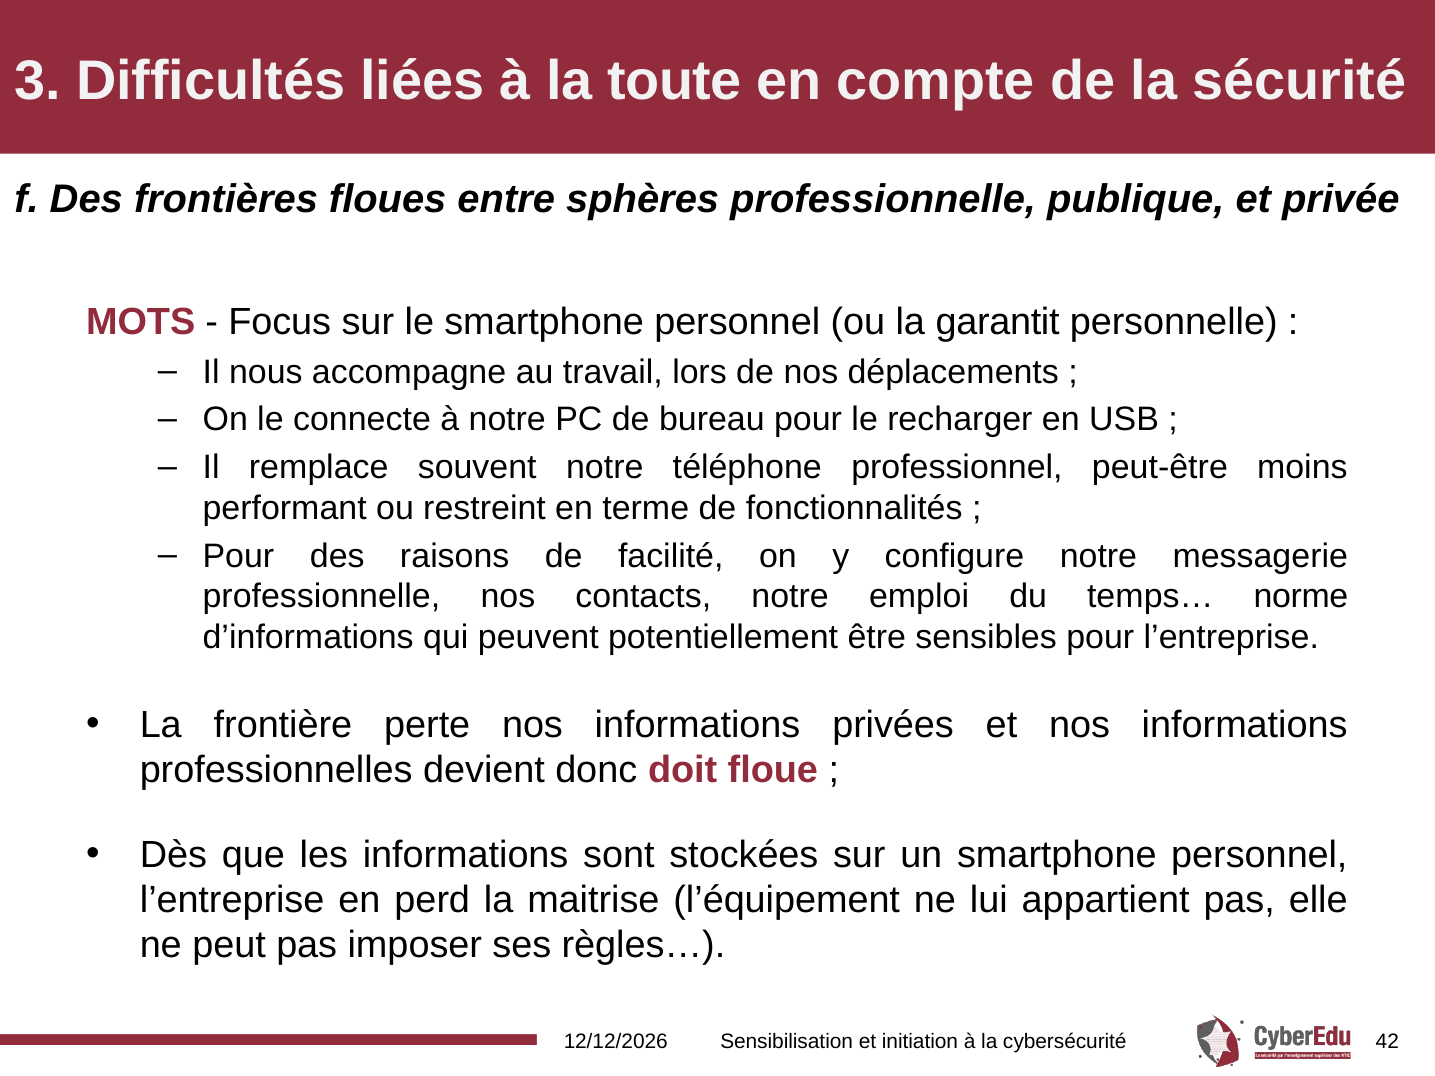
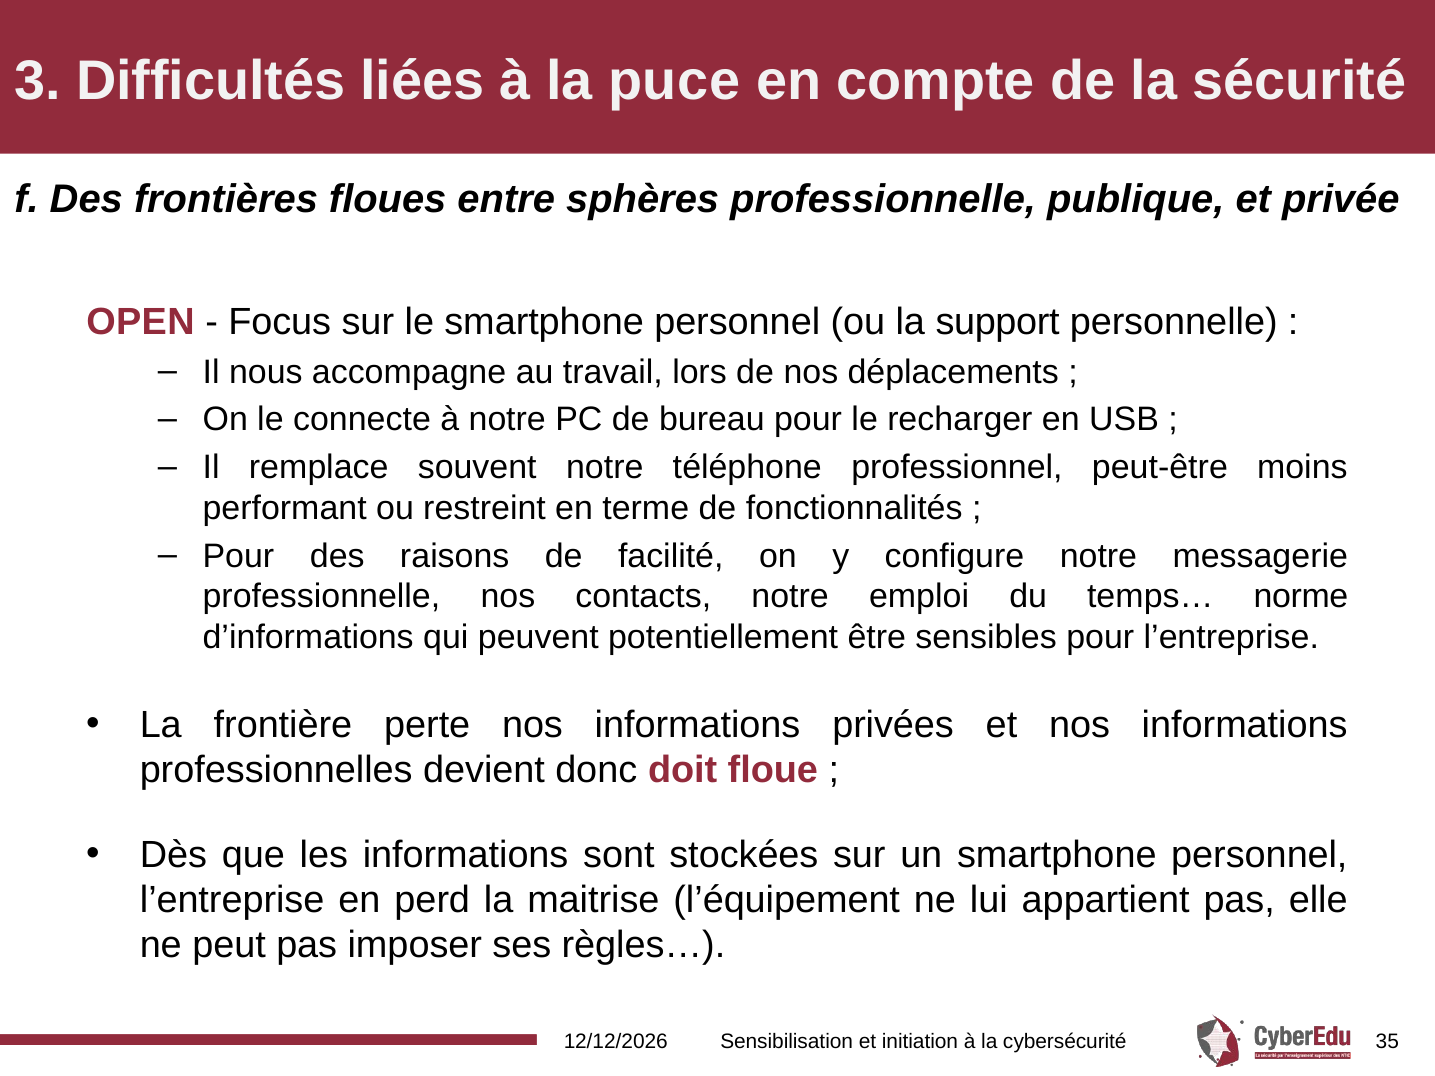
toute: toute -> puce (674, 82)
MOTS: MOTS -> OPEN (140, 322)
garantit: garantit -> support (998, 322)
42: 42 -> 35 (1387, 1042)
